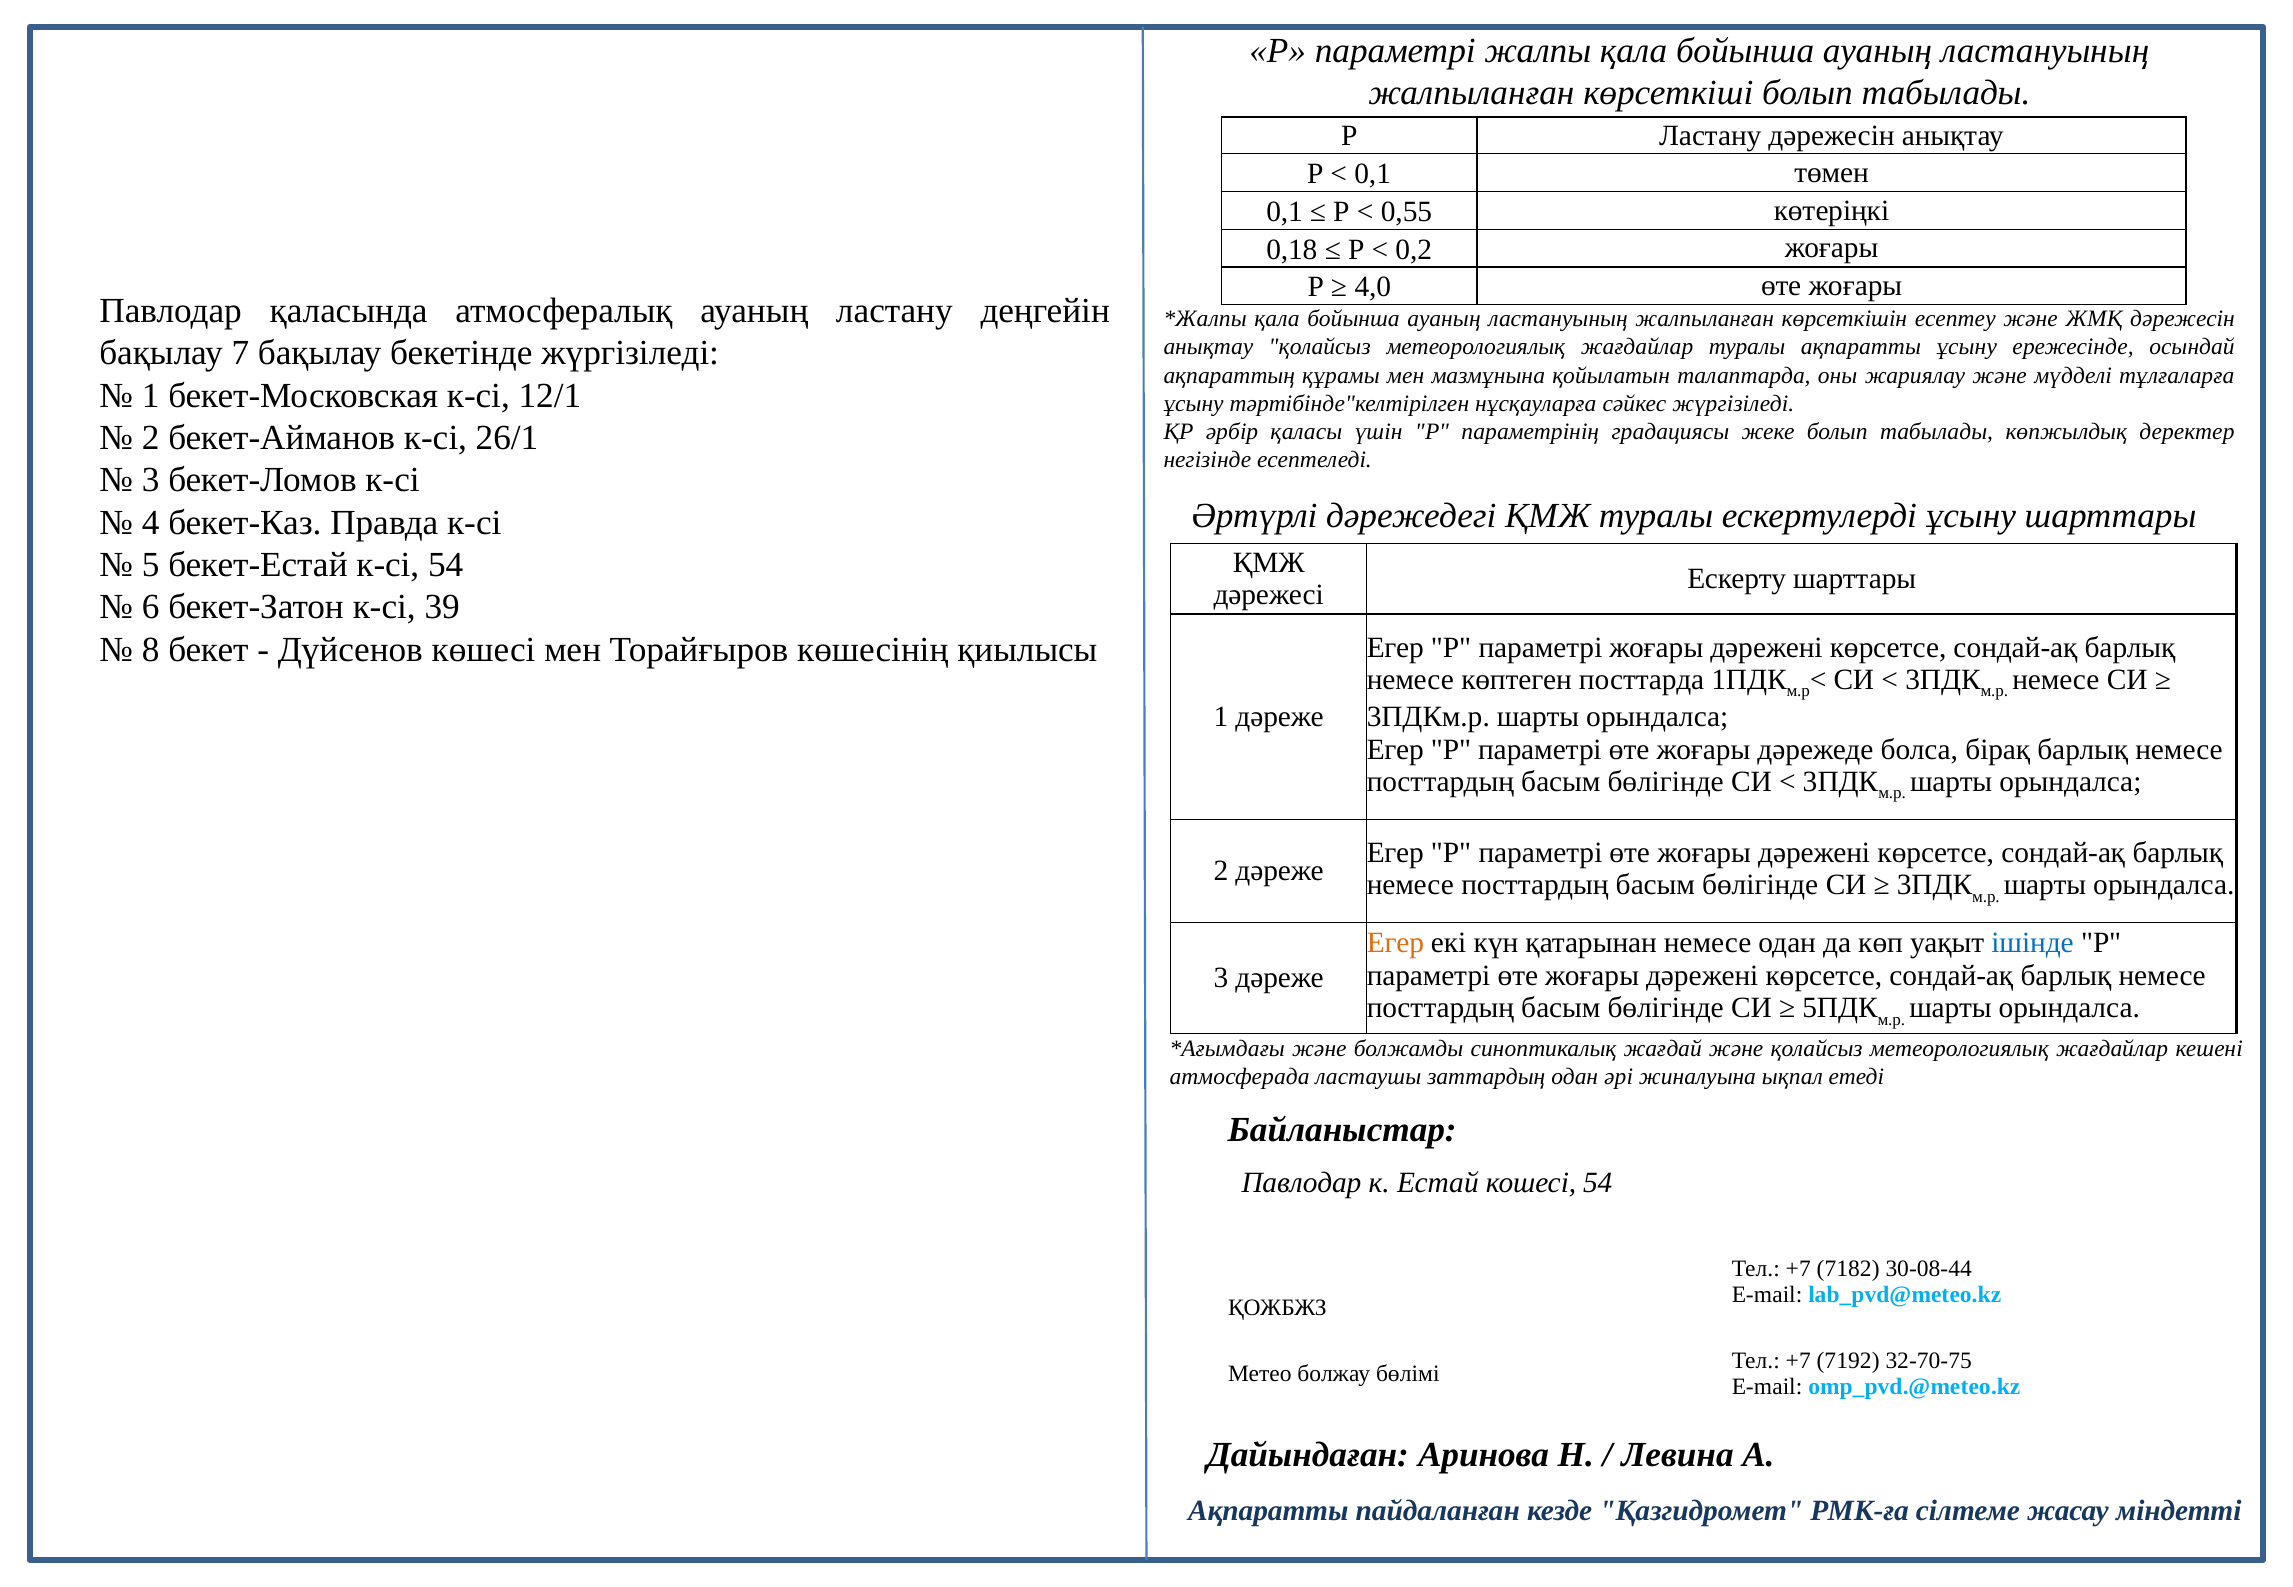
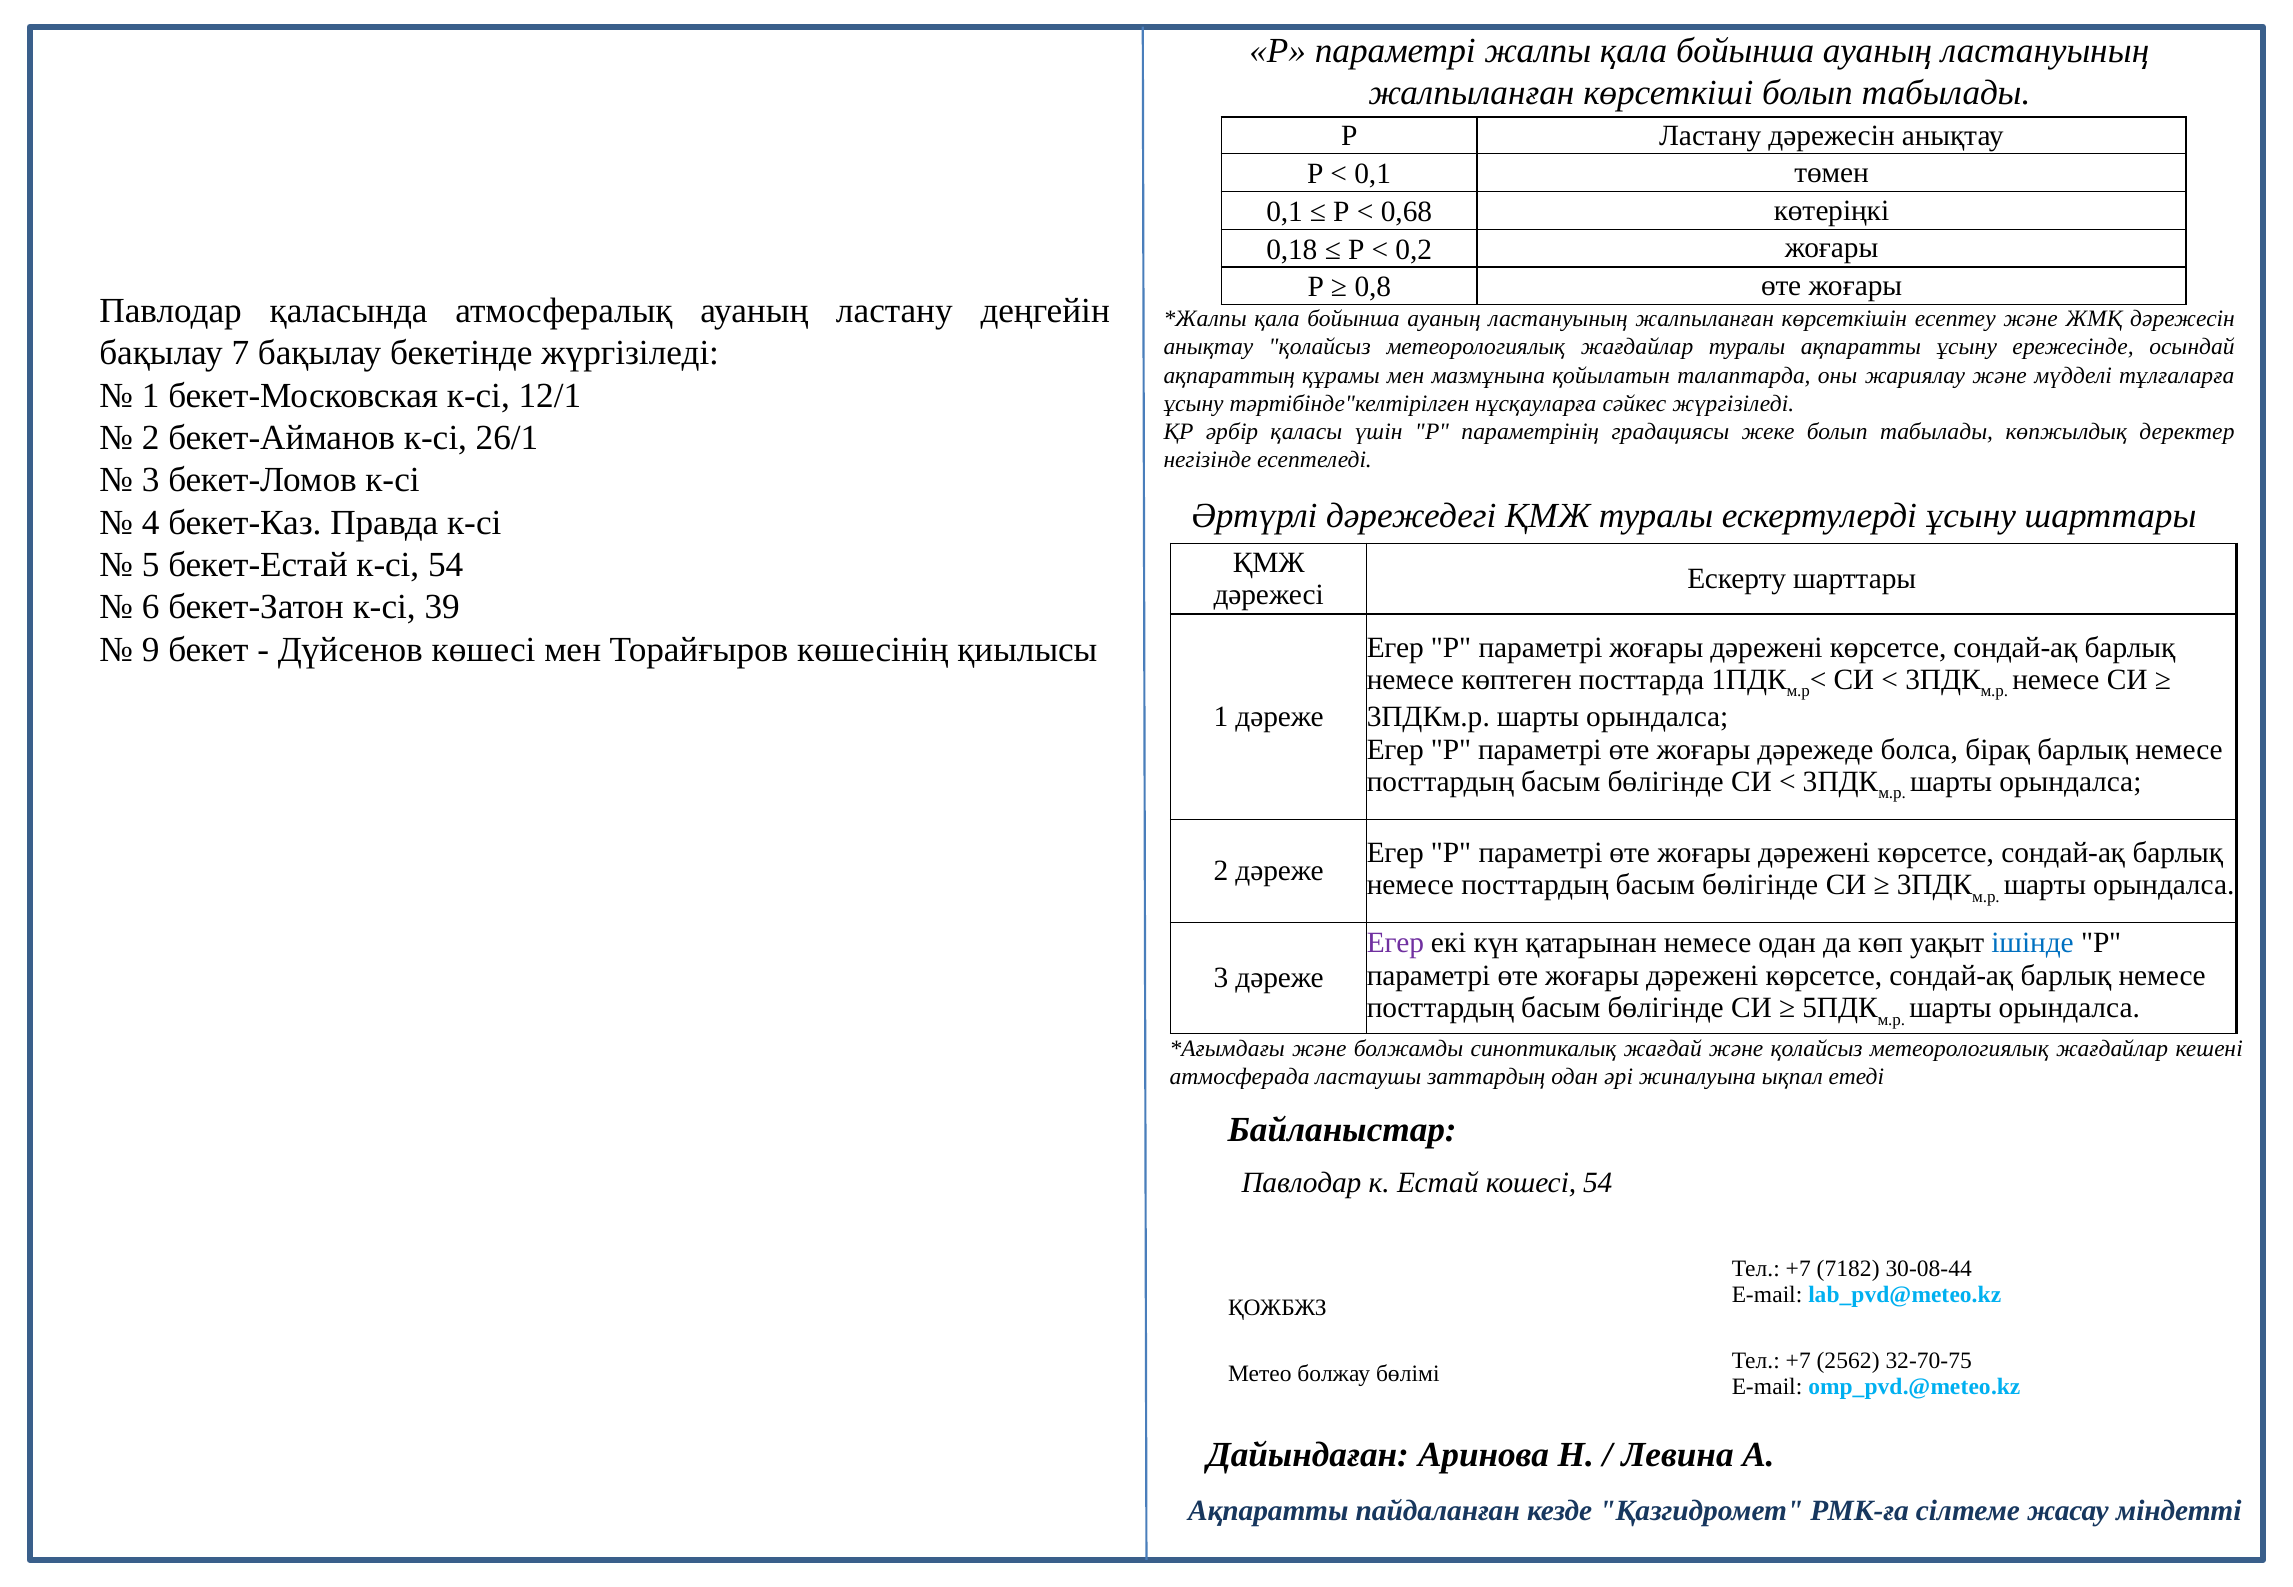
0,55: 0,55 -> 0,68 (1407, 212)
4,0: 4,0 -> 0,8 (1373, 287)
8: 8 -> 9 (151, 650)
Егер colour: orange -> purple (1395, 943)
7192: 7192 -> 2562 (1848, 1361)
